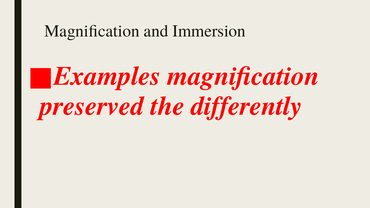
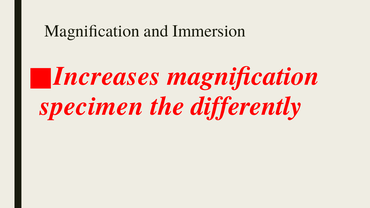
Examples: Examples -> Increases (107, 76)
preserved: preserved -> specimen (92, 106)
